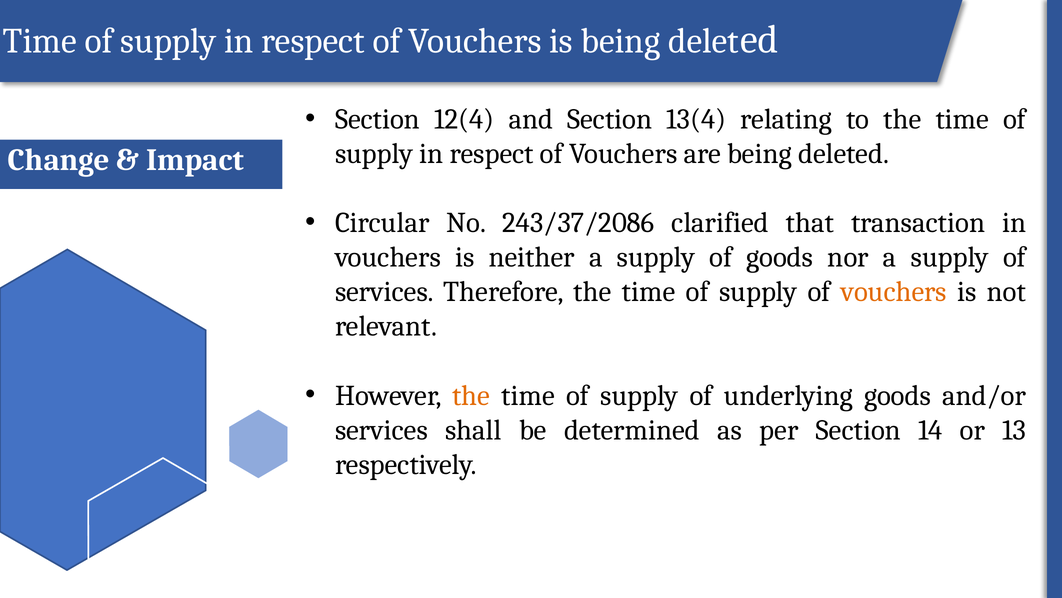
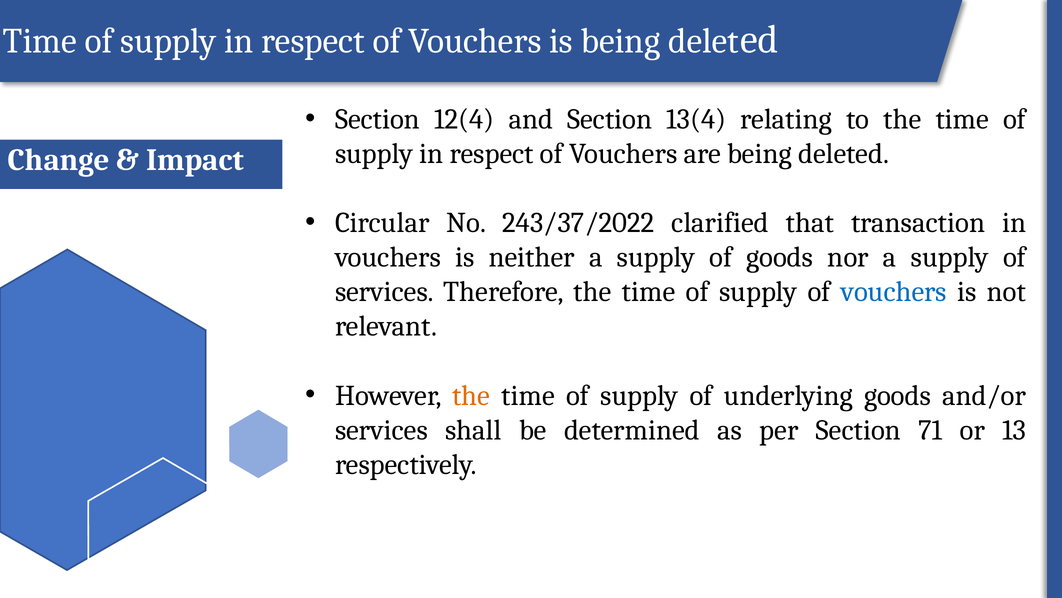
243/37/2086: 243/37/2086 -> 243/37/2022 (578, 223)
vouchers colour: orange -> blue (894, 292)
14: 14 -> 71 (930, 430)
